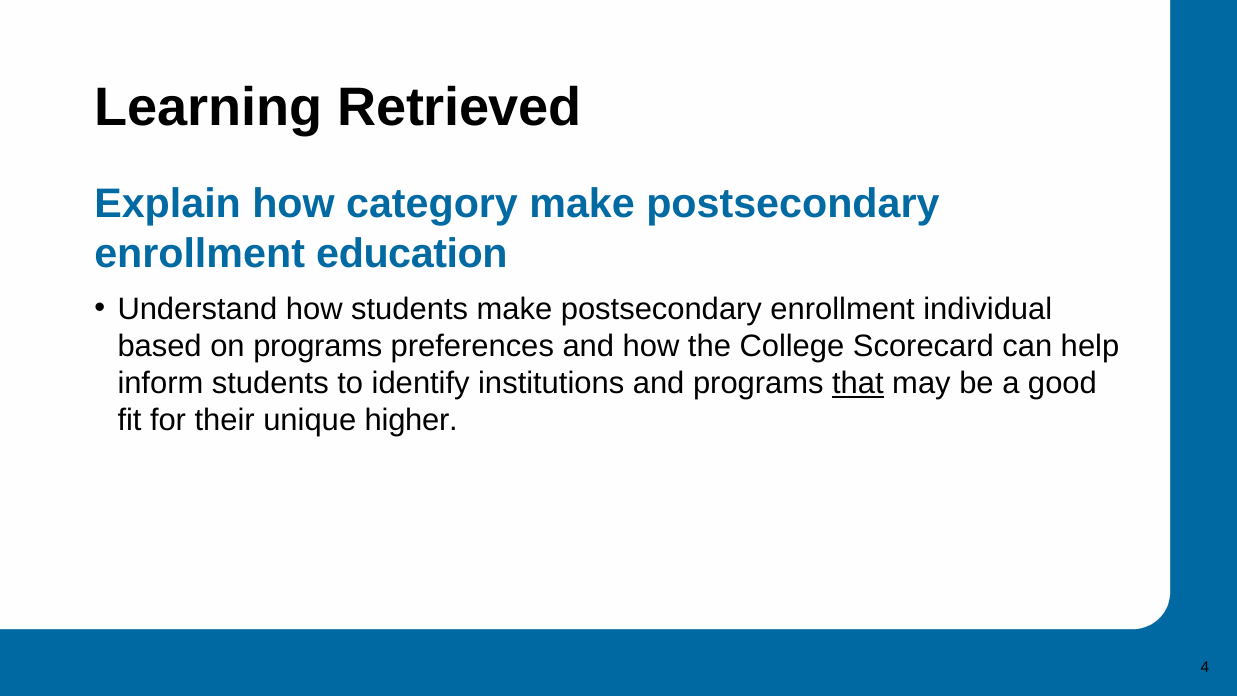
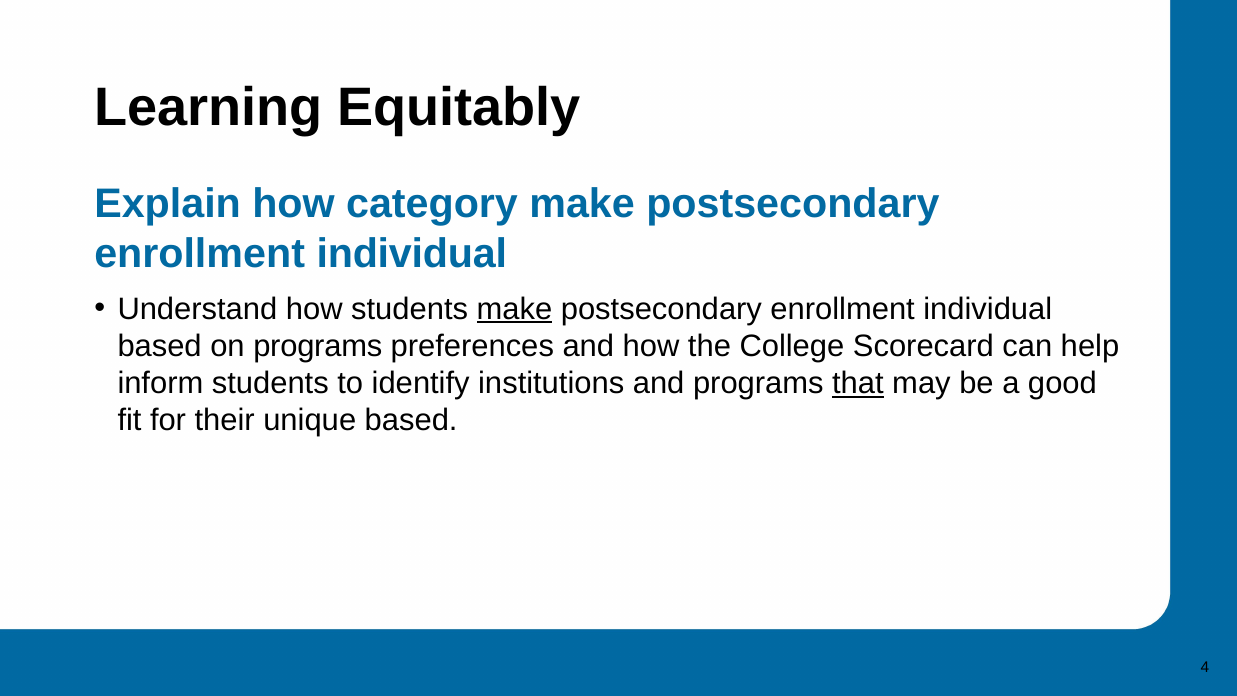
Retrieved: Retrieved -> Equitably (459, 108)
education: education -> individual (412, 254)
make underline: none -> present (514, 309)
unique higher: higher -> based (411, 420)
